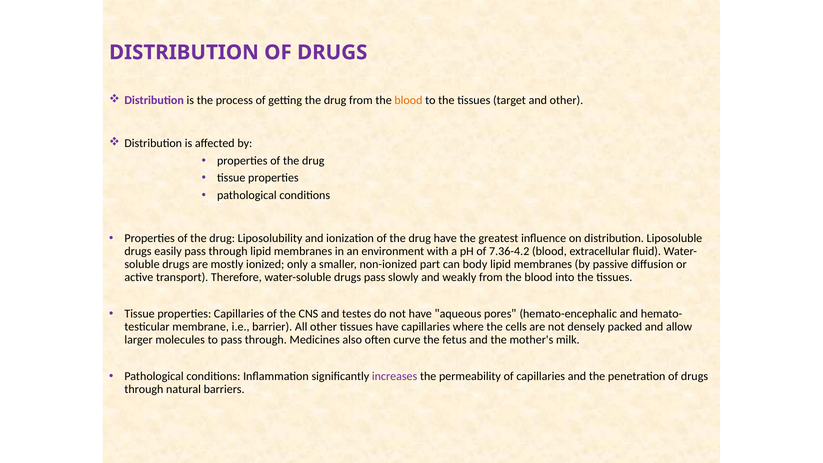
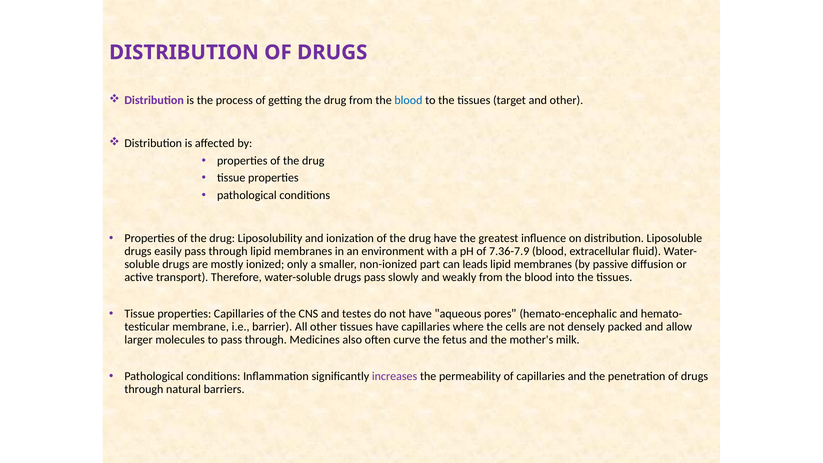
blood colour: orange -> blue (408, 100)
7.36-4.2: 7.36-4.2 -> 7.36-7.9 (509, 251)
body: body -> leads (475, 264)
